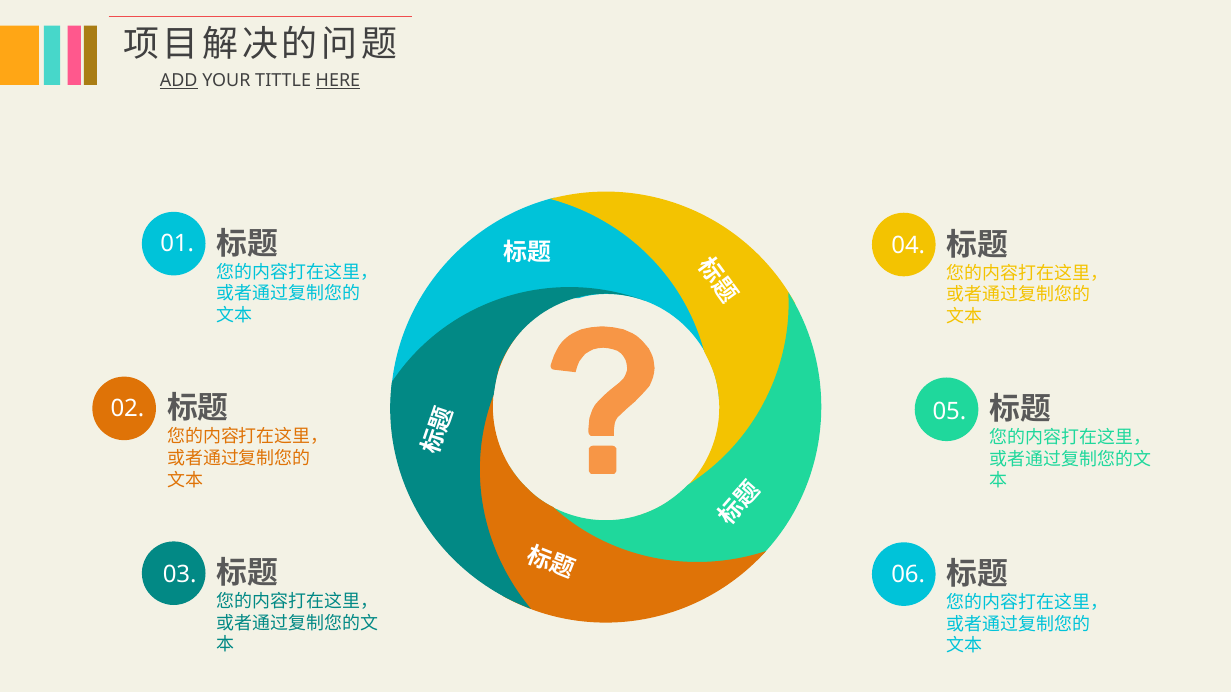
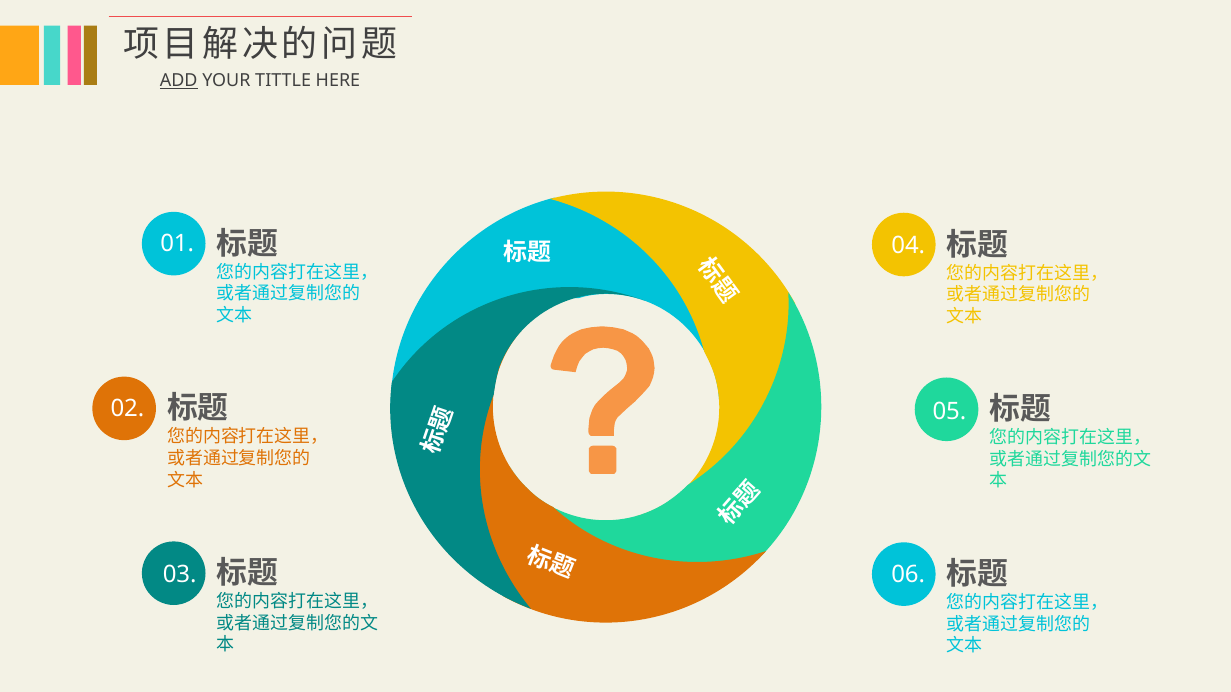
HERE underline: present -> none (338, 81)
